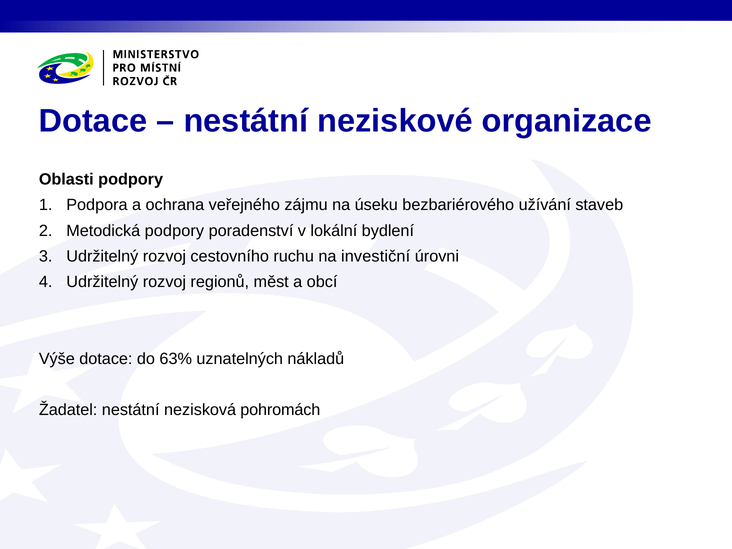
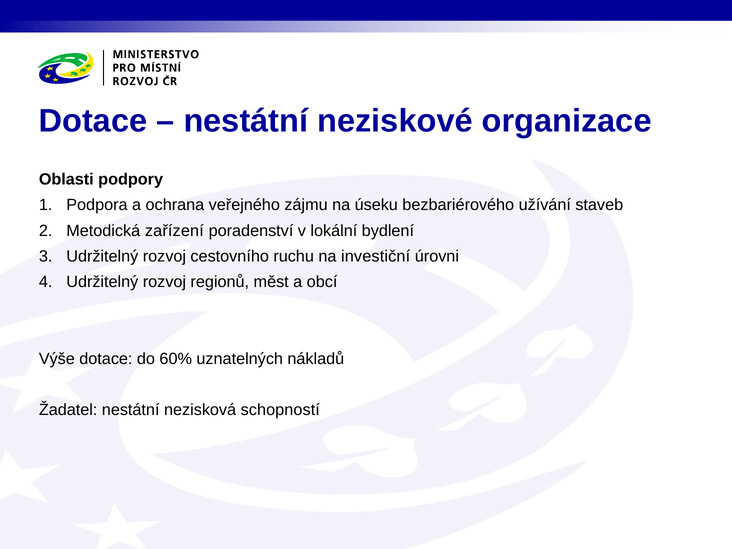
Metodická podpory: podpory -> zařízení (174, 231)
63%: 63% -> 60% (176, 359)
pohromách: pohromách -> schopností (280, 410)
